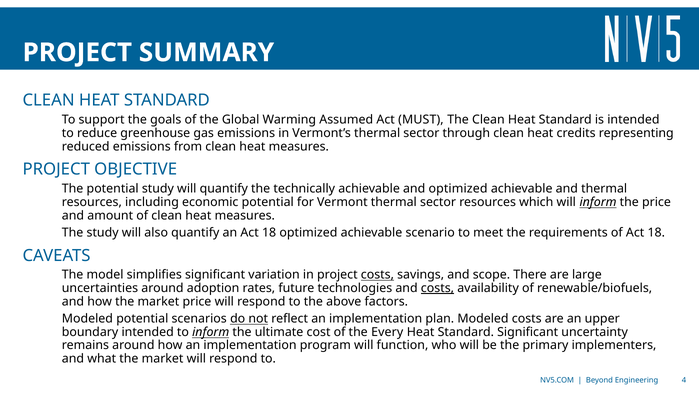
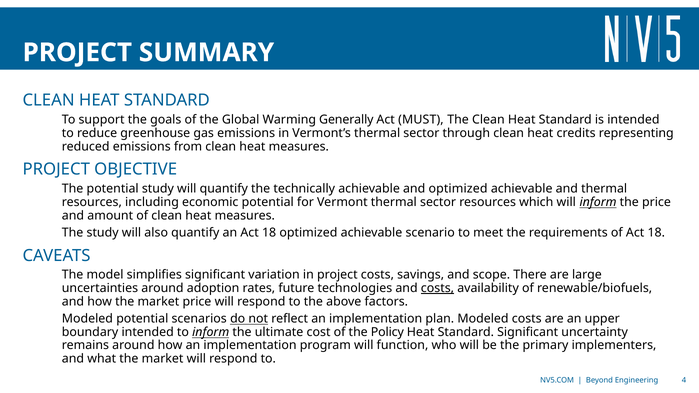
Assumed: Assumed -> Generally (346, 120)
costs underline: present -> none (377, 275)
Every: Every -> Policy (387, 332)
